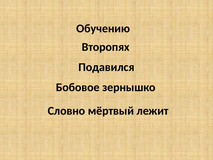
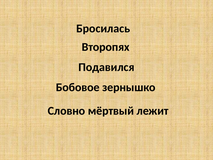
Обучению: Обучению -> Бросилась (103, 28)
